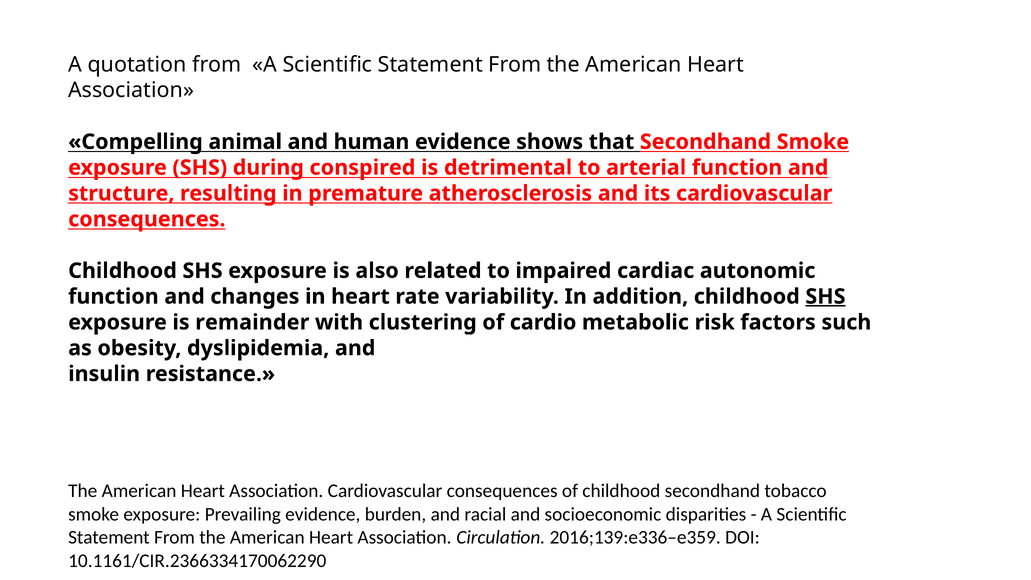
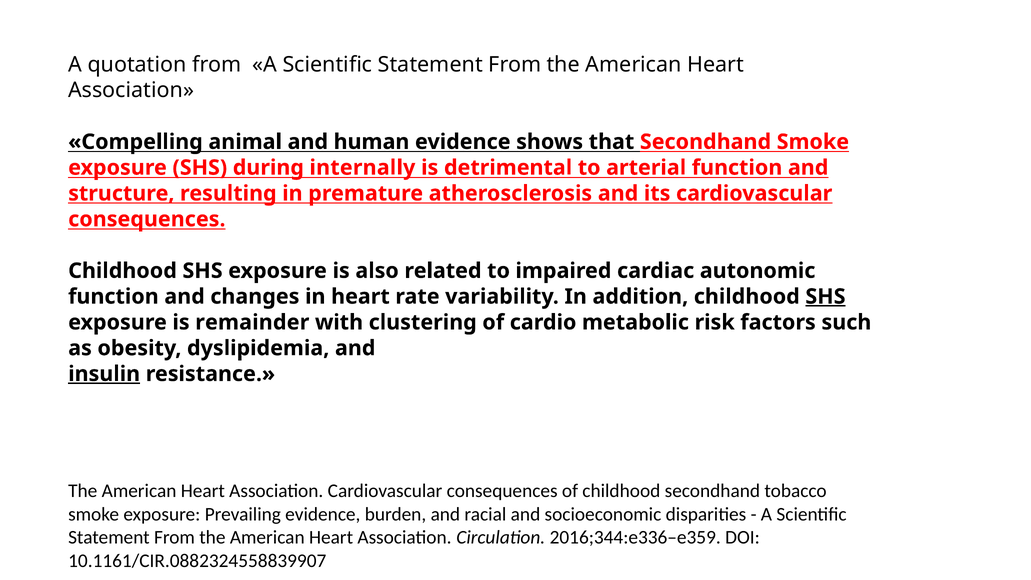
conspired: conspired -> internally (362, 168)
insulin underline: none -> present (104, 374)
2016;139:e336–e359: 2016;139:e336–e359 -> 2016;344:e336–e359 (635, 537)
10.1161/CIR.2366334170062290: 10.1161/CIR.2366334170062290 -> 10.1161/CIR.0882324558839907 (197, 561)
